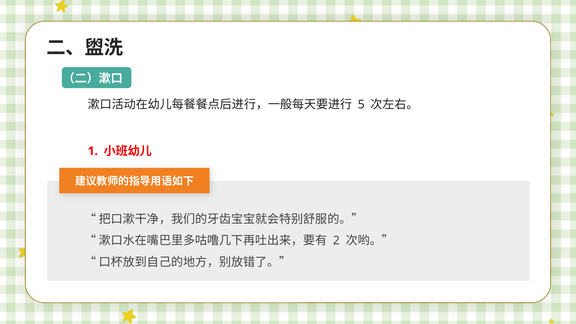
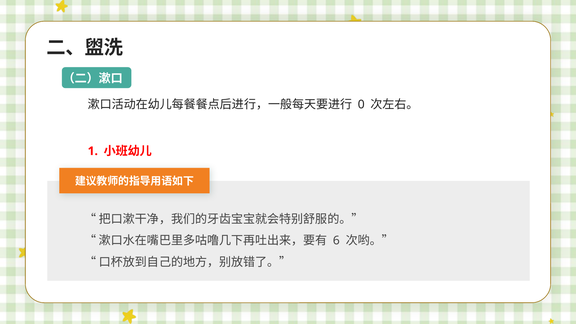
5: 5 -> 0 (361, 104)
2: 2 -> 6 (336, 241)
